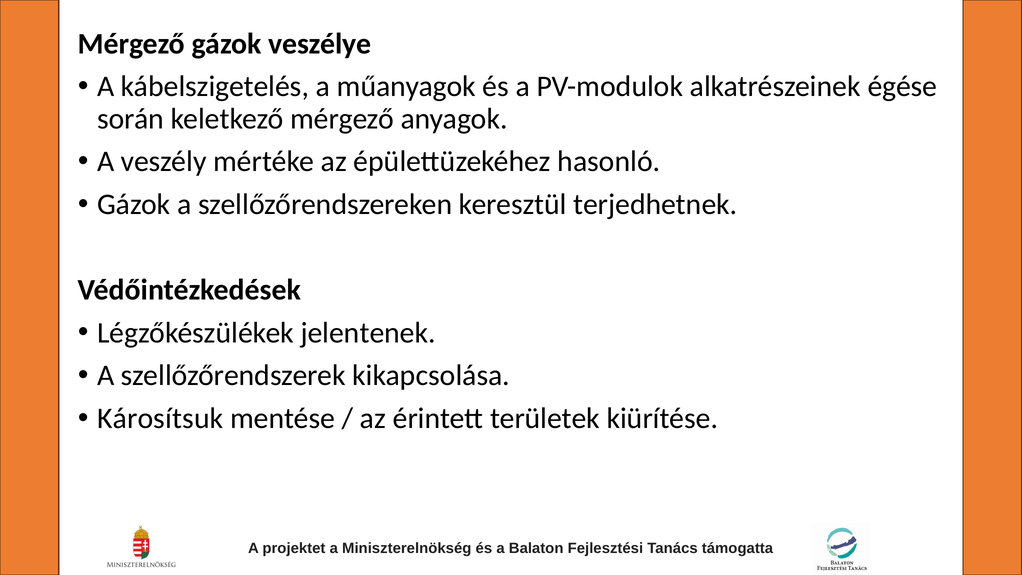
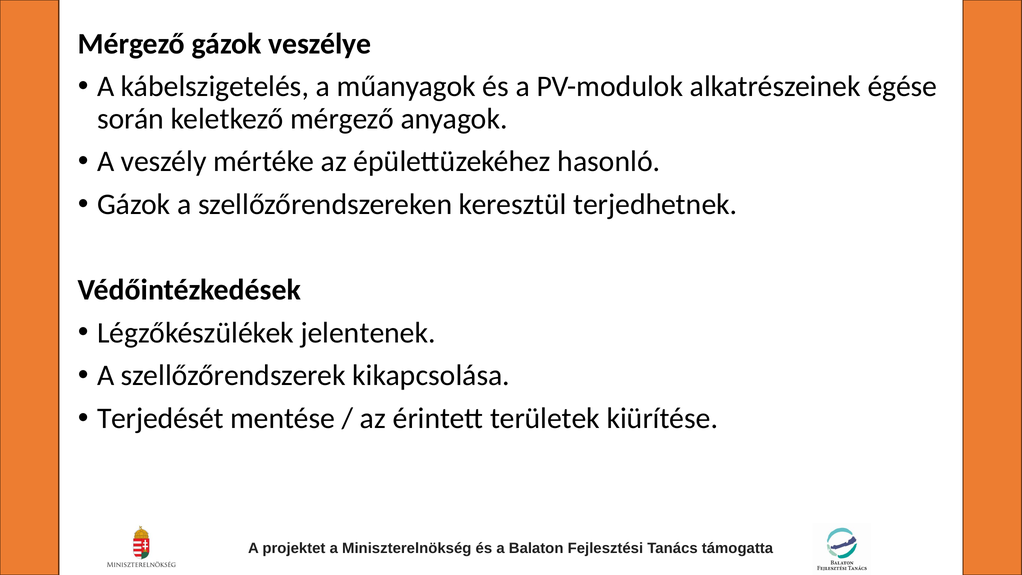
Károsítsuk: Károsítsuk -> Terjedését (160, 418)
